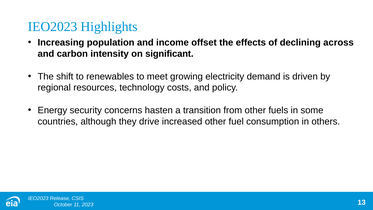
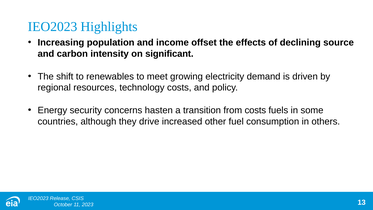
across: across -> source (339, 43)
from other: other -> costs (255, 110)
